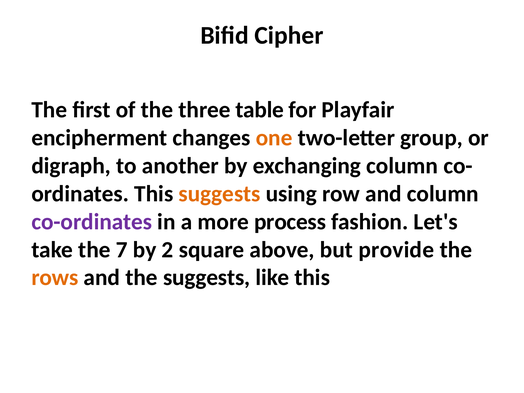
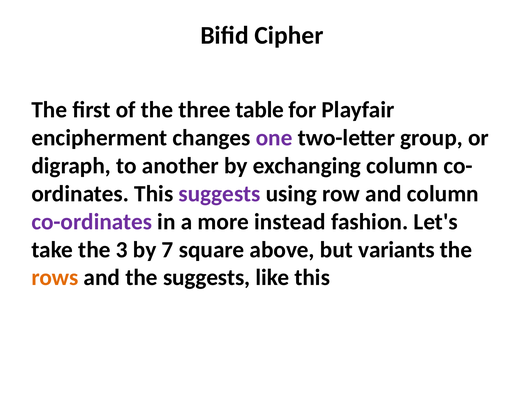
one colour: orange -> purple (274, 138)
suggests colour: orange -> purple (220, 194)
process: process -> instead (290, 222)
7: 7 -> 3 (122, 250)
2: 2 -> 7 (168, 250)
provide: provide -> variants (396, 250)
